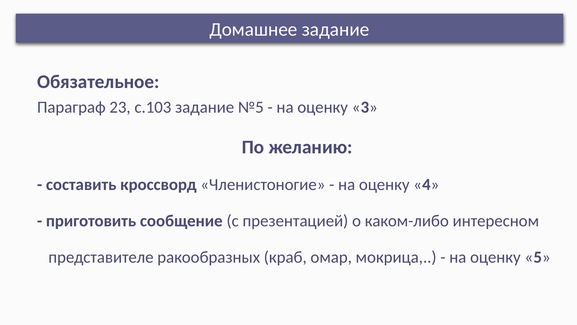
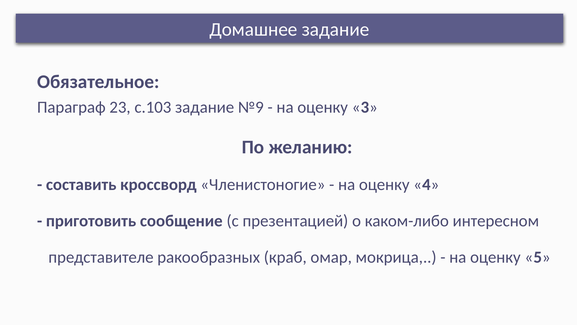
№5: №5 -> №9 (251, 107)
